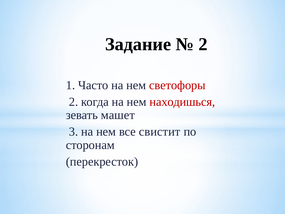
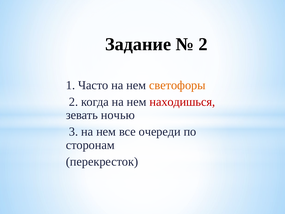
светофоры colour: red -> orange (177, 85)
машет: машет -> ночью (118, 115)
свистит: свистит -> очереди (160, 132)
